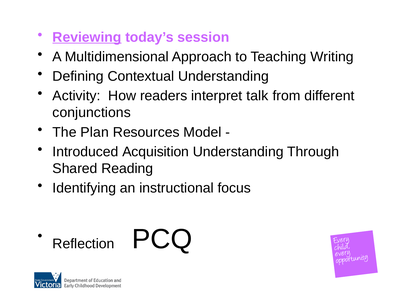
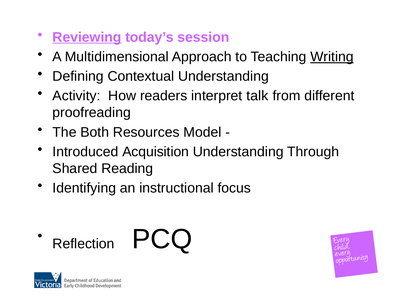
Writing underline: none -> present (332, 57)
conjunctions: conjunctions -> proofreading (92, 113)
Plan: Plan -> Both (95, 132)
